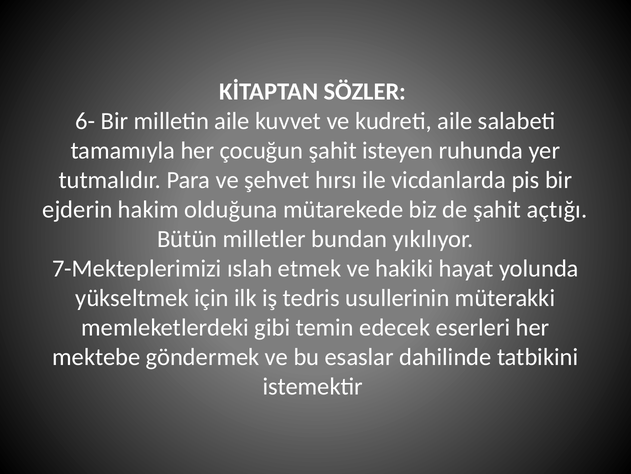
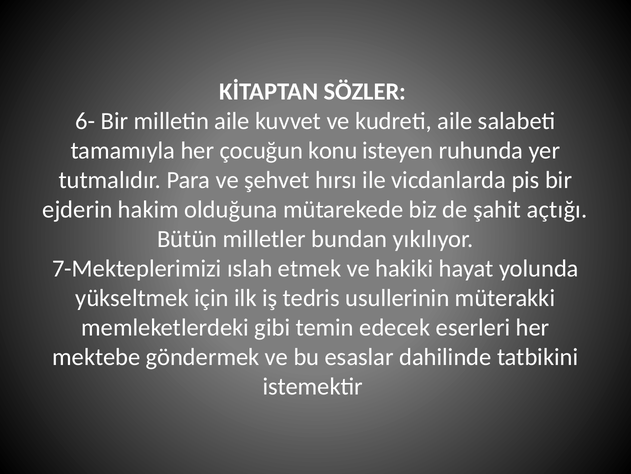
çocuğun şahit: şahit -> konu (333, 150)
